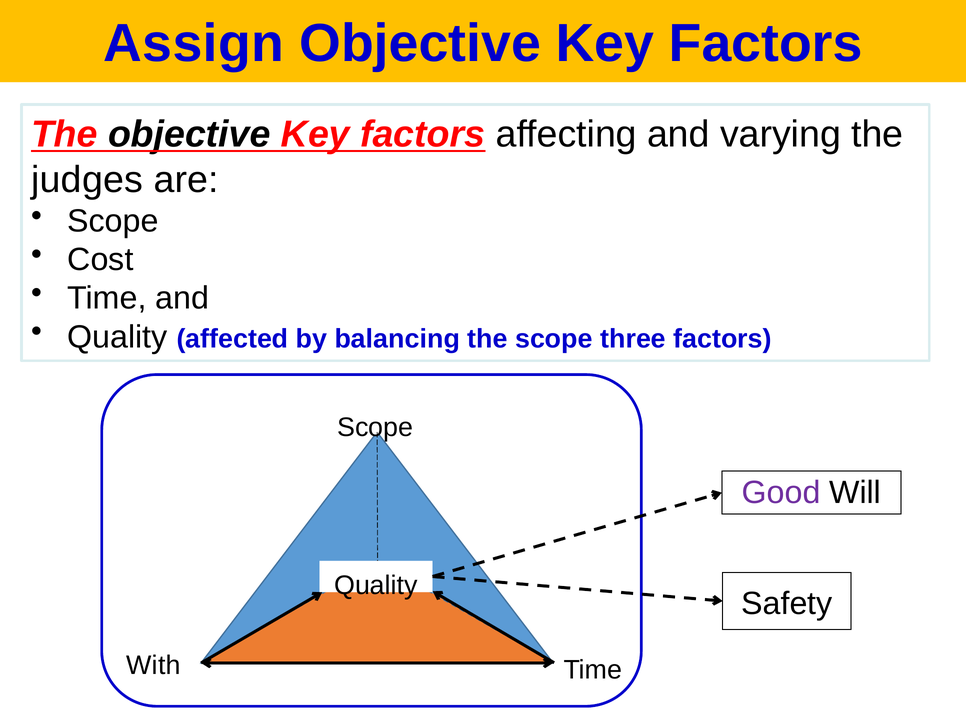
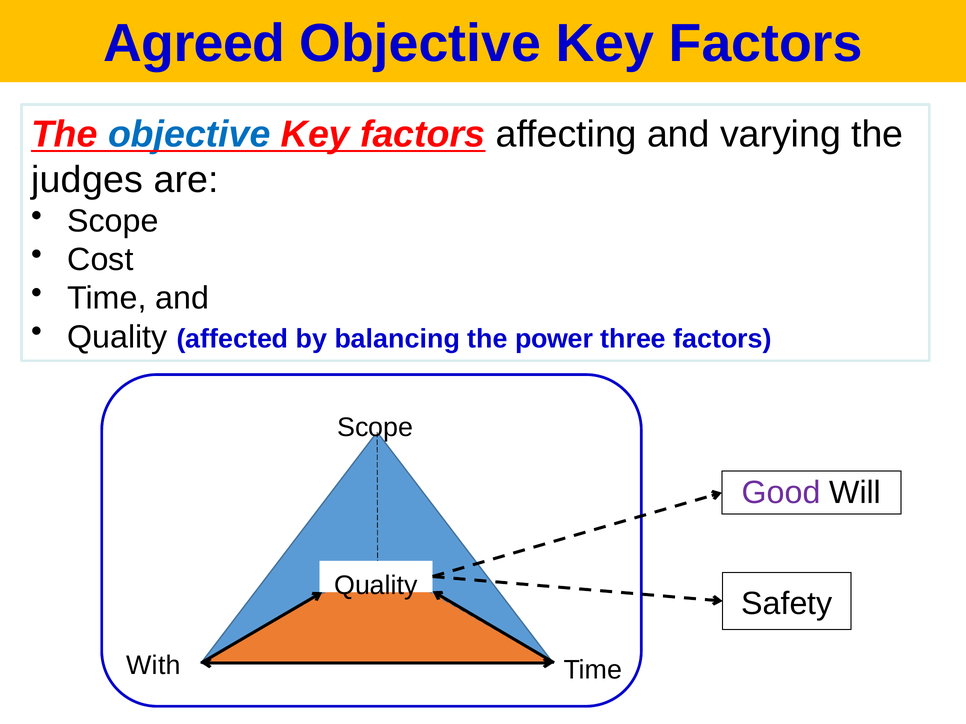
Assign: Assign -> Agreed (194, 43)
objective colour: black -> blue (189, 135)
the scope: scope -> power (554, 339)
